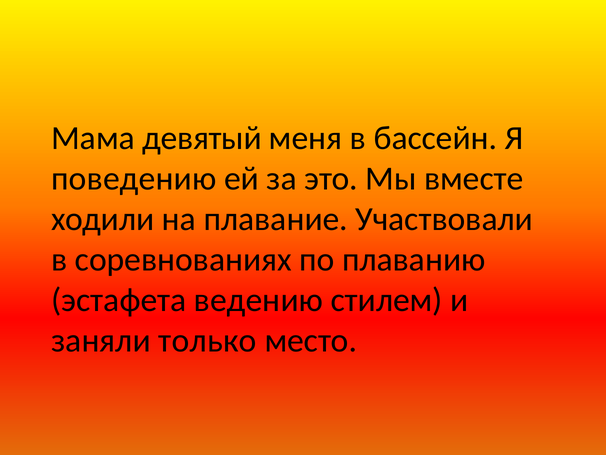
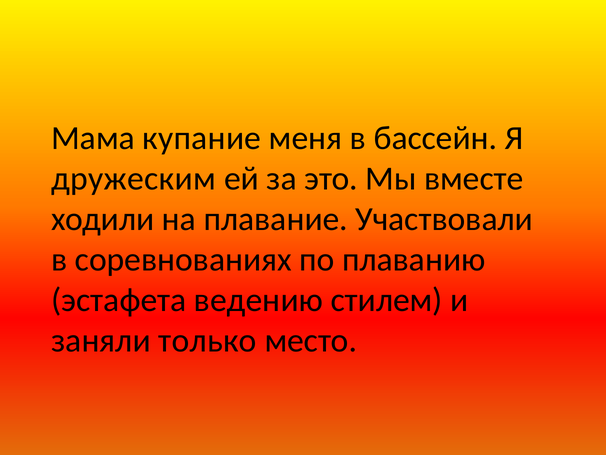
девятый: девятый -> купание (202, 138)
поведению: поведению -> дружеским (134, 179)
